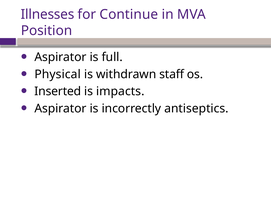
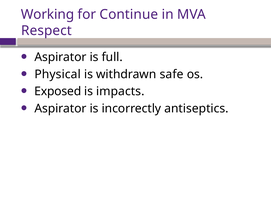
Illnesses: Illnesses -> Working (48, 14)
Position: Position -> Respect (46, 31)
staff: staff -> safe (172, 74)
Inserted: Inserted -> Exposed (58, 91)
